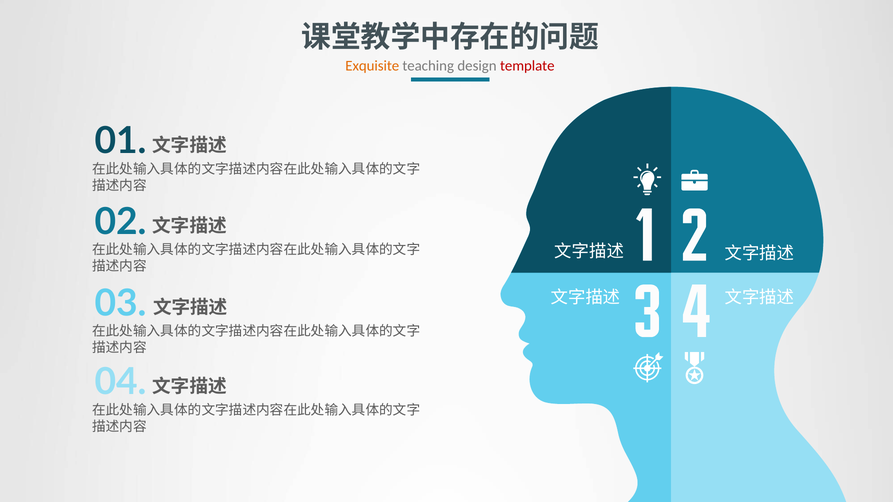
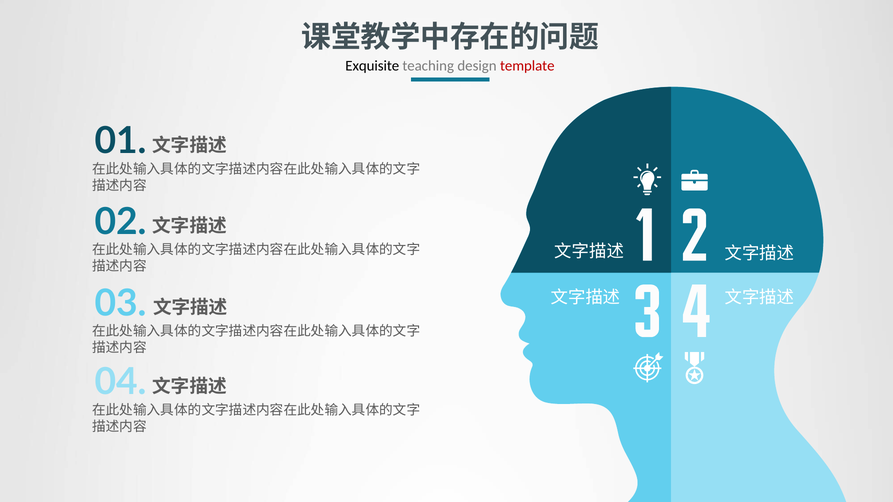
Exquisite colour: orange -> black (372, 66)
